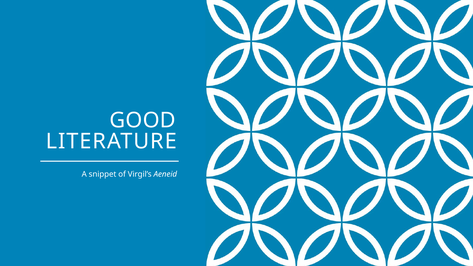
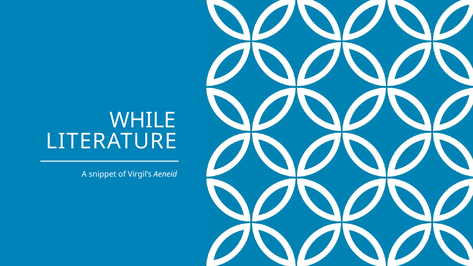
GOOD: GOOD -> WHILE (143, 120)
